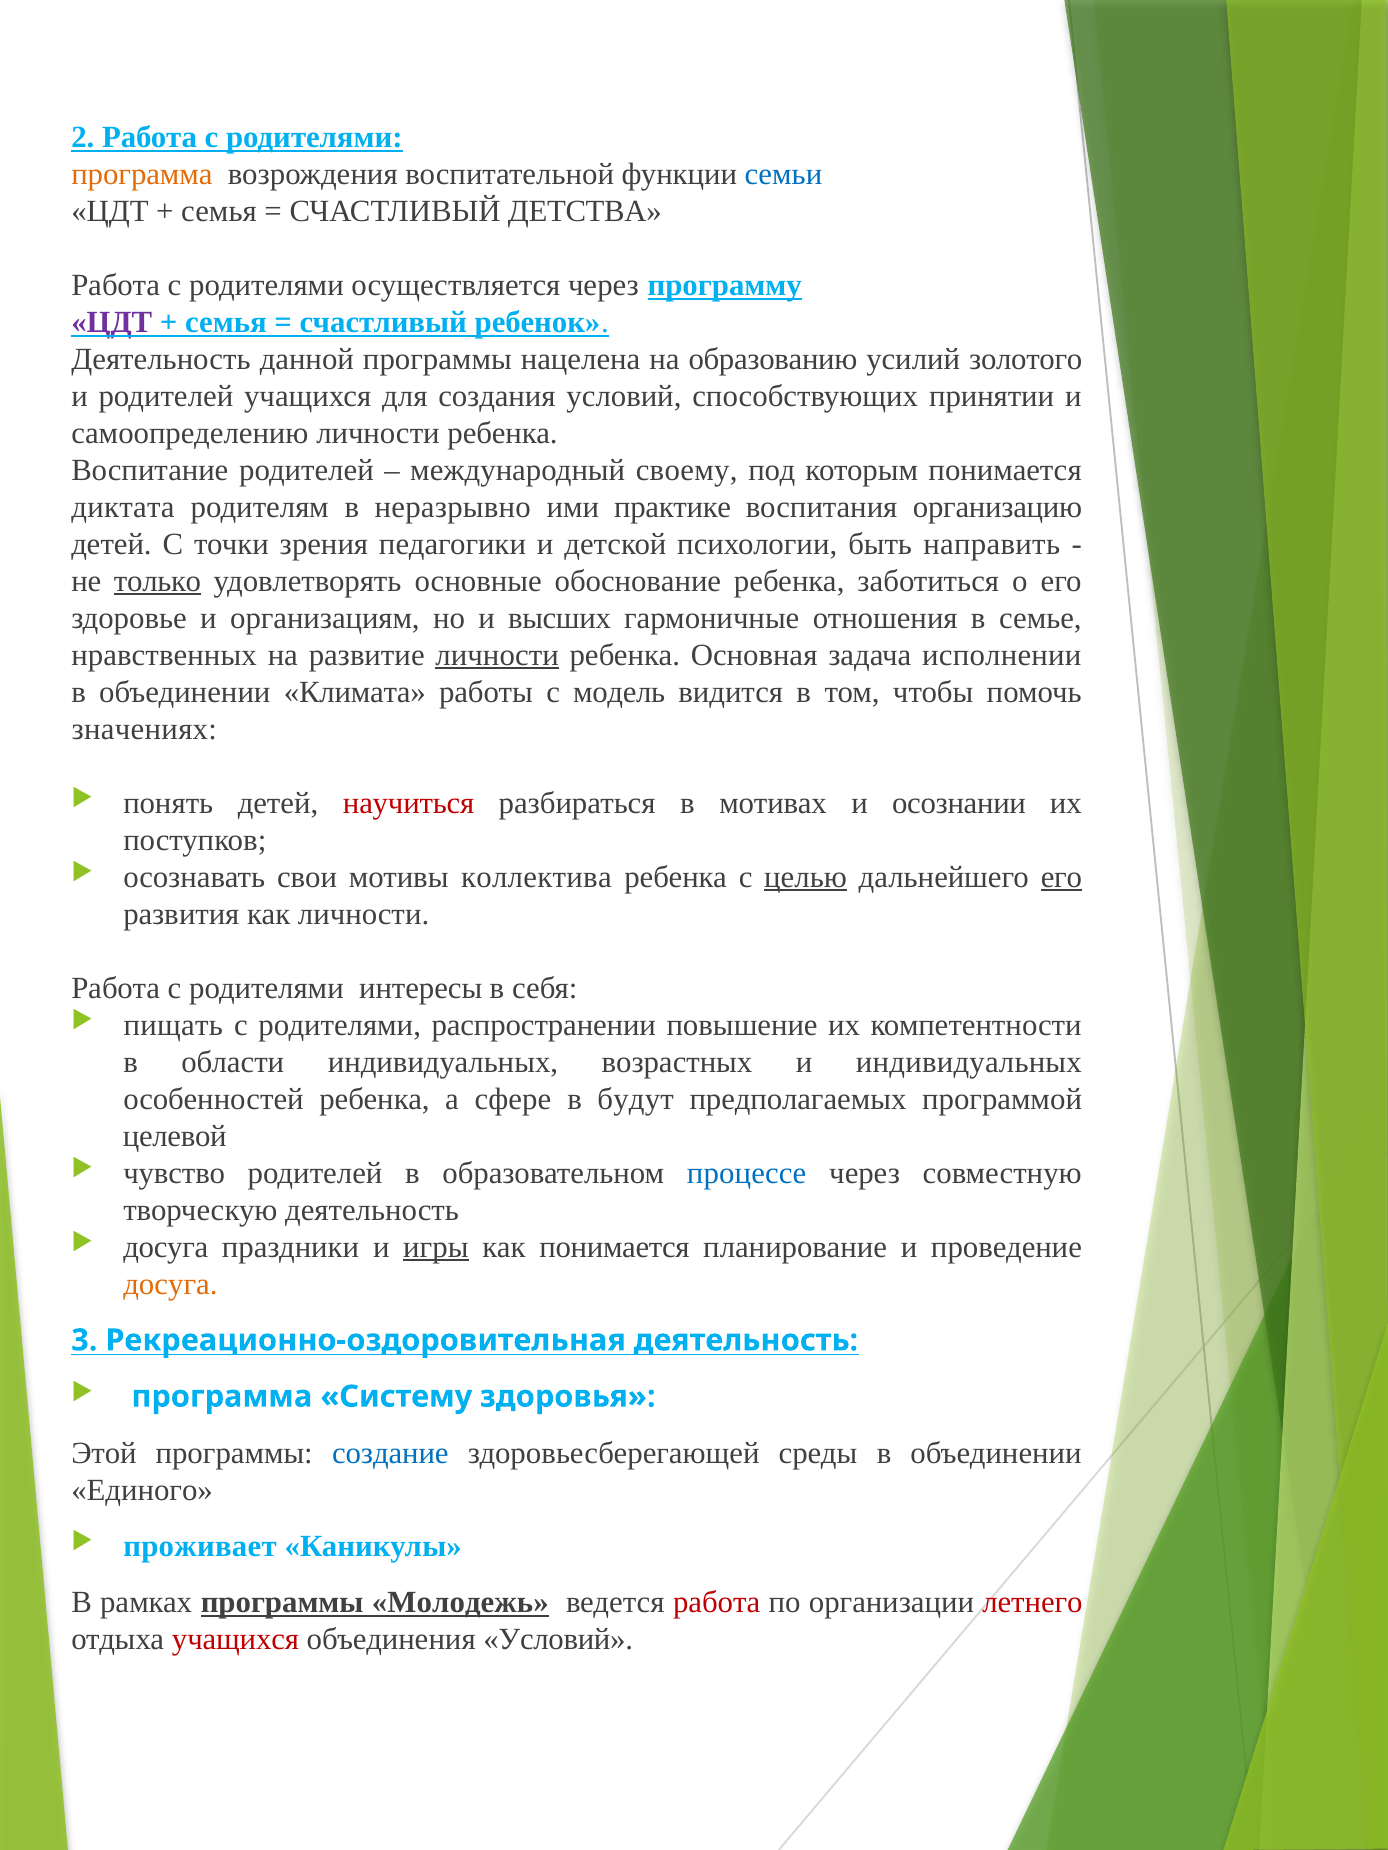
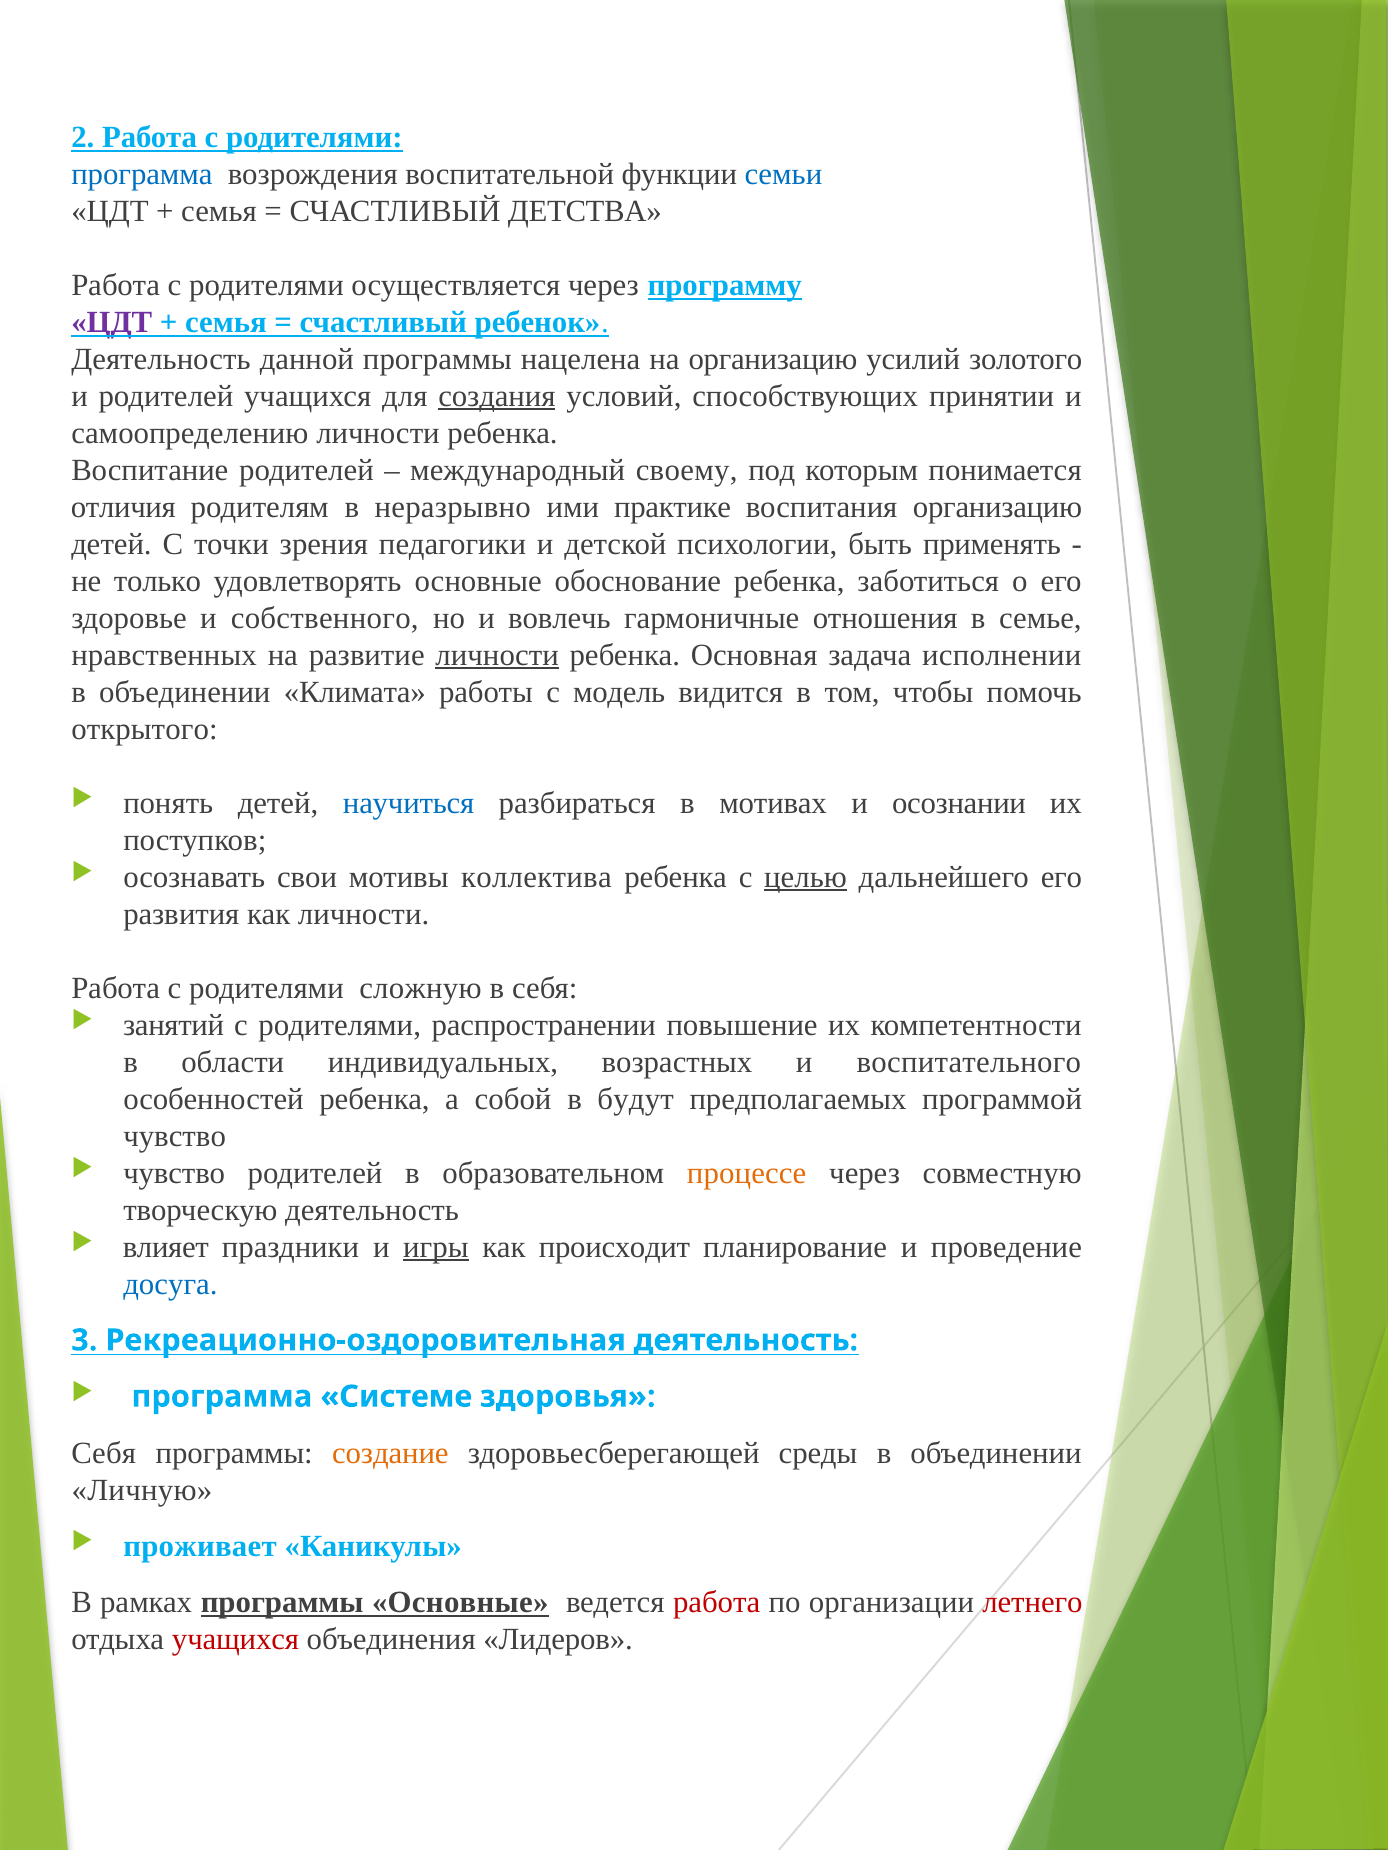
программа colour: orange -> blue (142, 174)
на образованию: образованию -> организацию (773, 359)
создания underline: none -> present (497, 396)
диктата: диктата -> отличия (123, 507)
направить: направить -> применять (992, 544)
только underline: present -> none (158, 581)
организациям: организациям -> собственного (325, 618)
высших: высших -> вовлечь (559, 618)
значениях: значениях -> открытого (144, 729)
научиться colour: red -> blue (409, 803)
его underline: present -> none (1061, 877)
интересы: интересы -> сложную (420, 988)
пищать: пищать -> занятий (174, 1025)
и индивидуальных: индивидуальных -> воспитательного (969, 1062)
сфере: сфере -> собой (513, 1099)
целевой: целевой -> чувство (175, 1136)
процессе colour: blue -> orange (747, 1173)
досуга: досуга -> влияет (166, 1247)
как понимается: понимается -> происходит (615, 1247)
досуга colour: orange -> blue (170, 1284)
Систему: Систему -> Системе (396, 1397)
Этой: Этой -> Себя (104, 1453)
создание colour: blue -> orange (390, 1453)
Единого: Единого -> Личную (142, 1490)
программы Молодежь: Молодежь -> Основные (460, 1603)
объединения Условий: Условий -> Лидеров (558, 1640)
